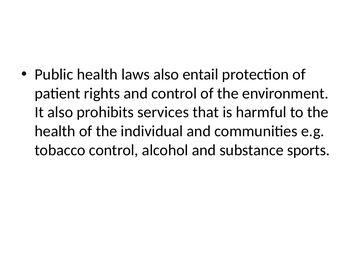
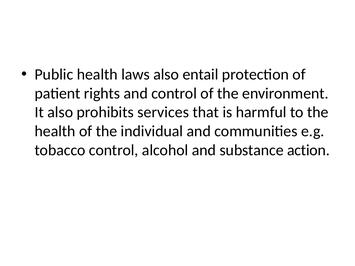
sports: sports -> action (308, 150)
